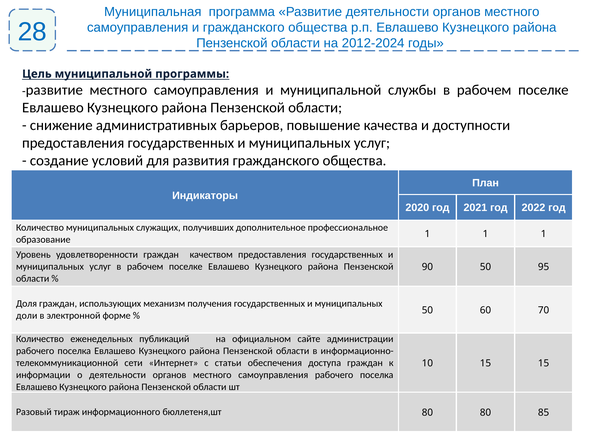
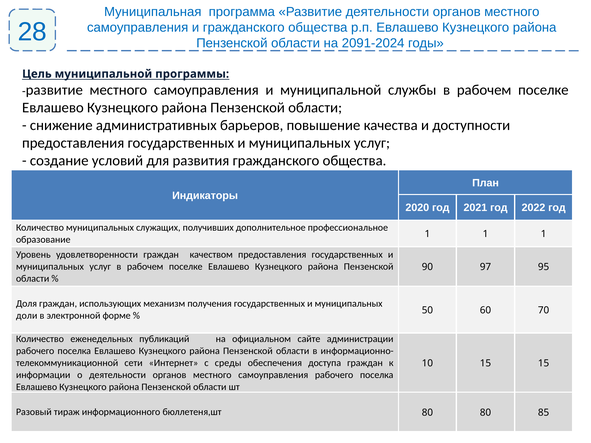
2012-2024: 2012-2024 -> 2091-2024 (373, 43)
90 50: 50 -> 97 (485, 267)
статьи: статьи -> среды (228, 363)
